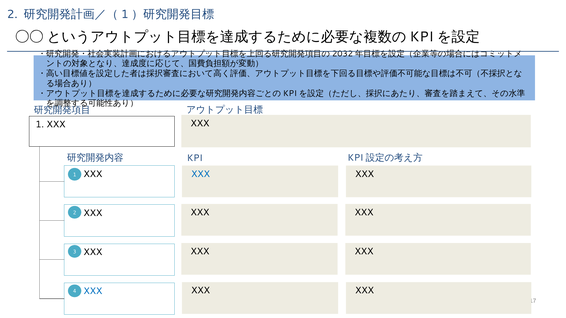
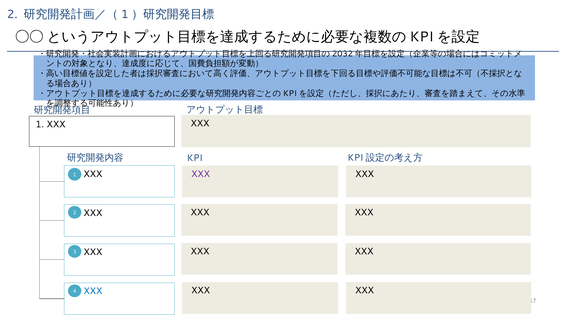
XXX colour: blue -> purple (201, 174)
